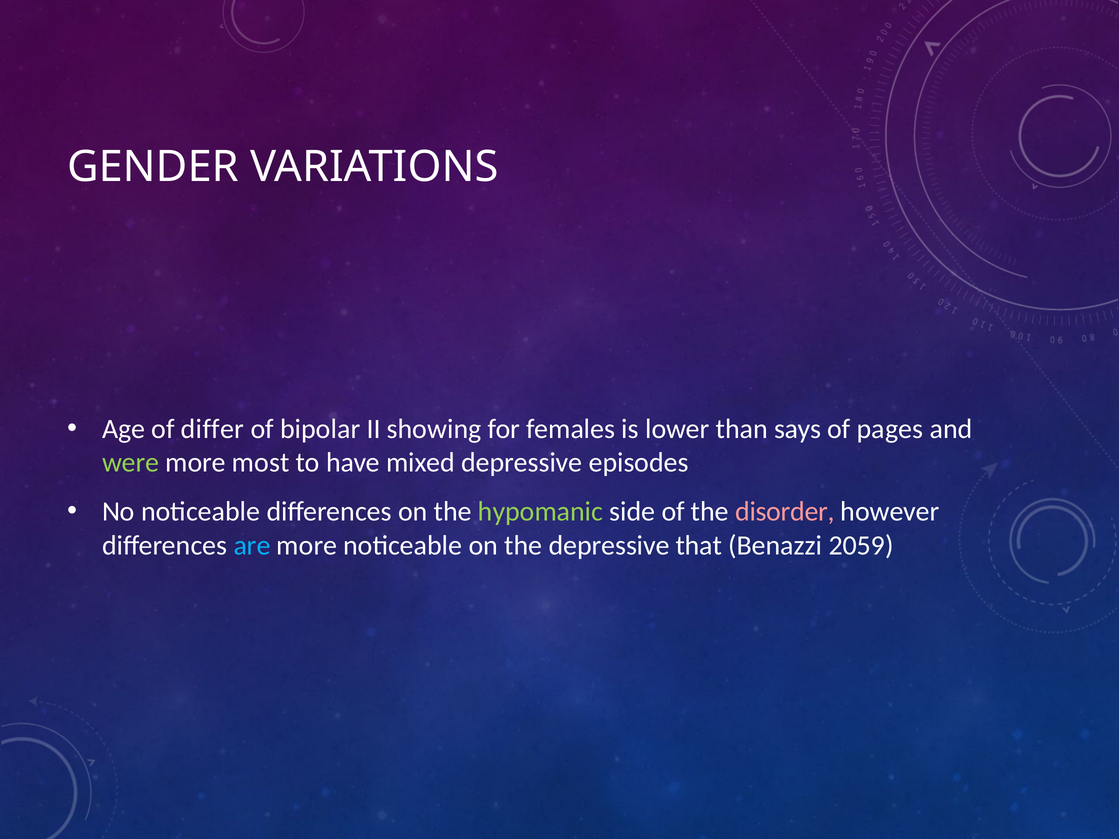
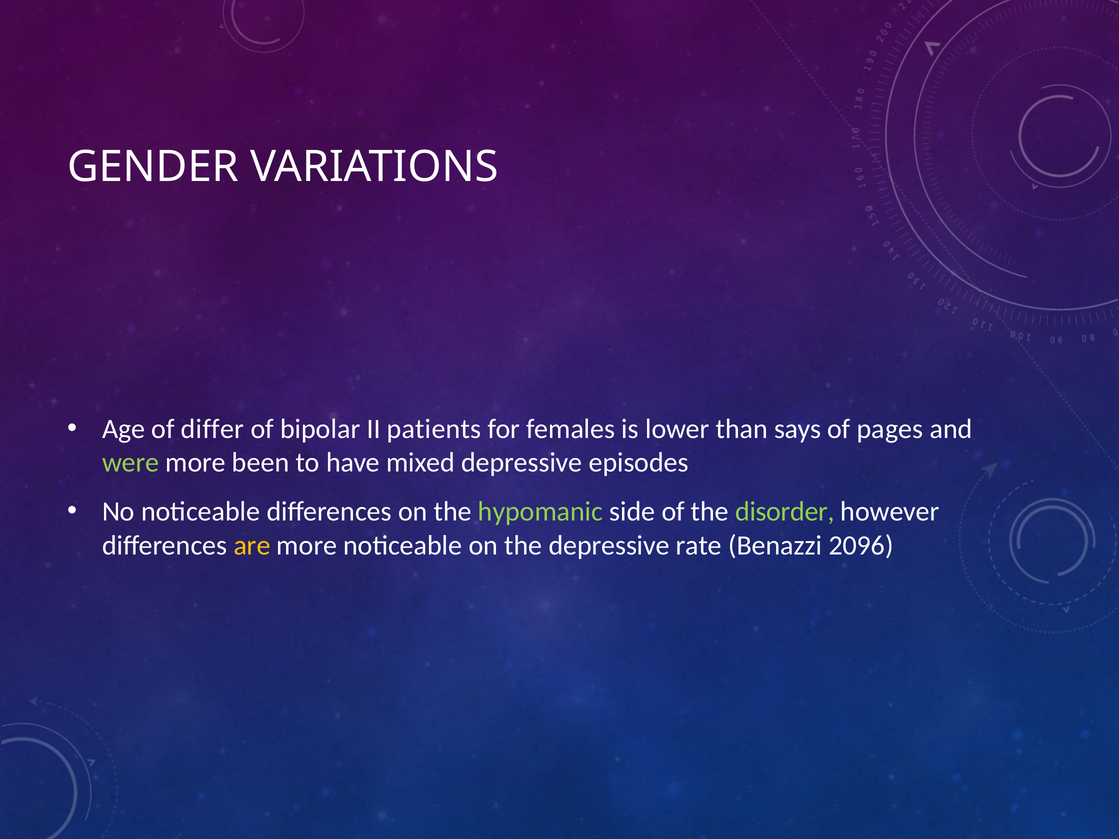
showing: showing -> patients (434, 429)
most: most -> been (261, 463)
disorder colour: pink -> light green (785, 512)
are colour: light blue -> yellow (252, 545)
that: that -> rate (699, 545)
2059: 2059 -> 2096 (861, 545)
